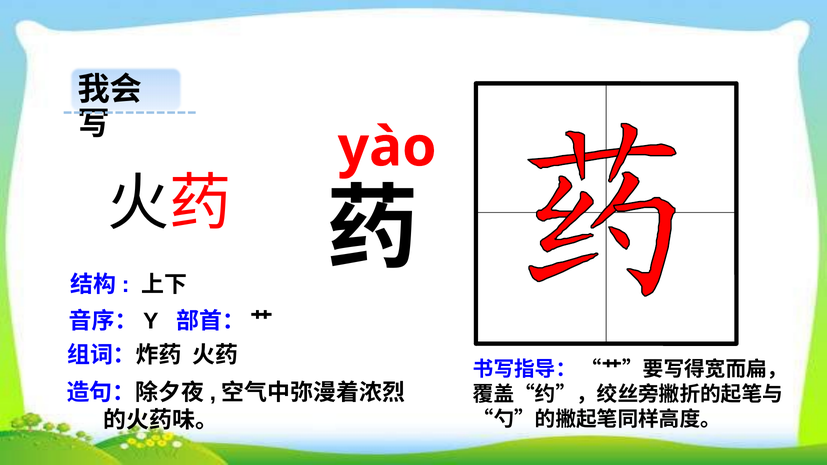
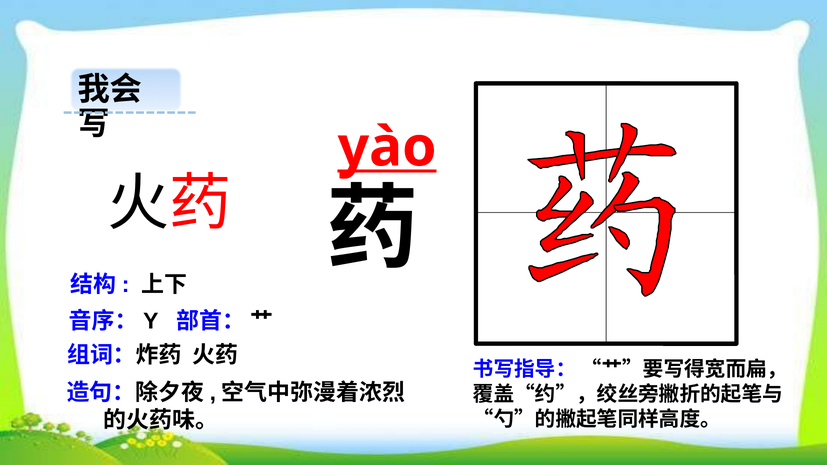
yào underline: none -> present (387, 147)
